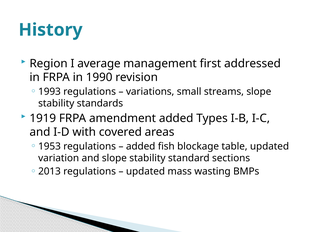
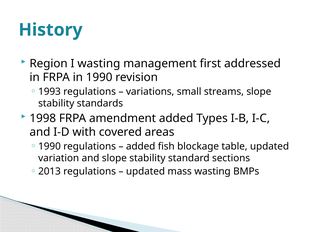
I average: average -> wasting (99, 63)
1919: 1919 -> 1998 (43, 118)
1953: 1953 -> 1990 (49, 146)
